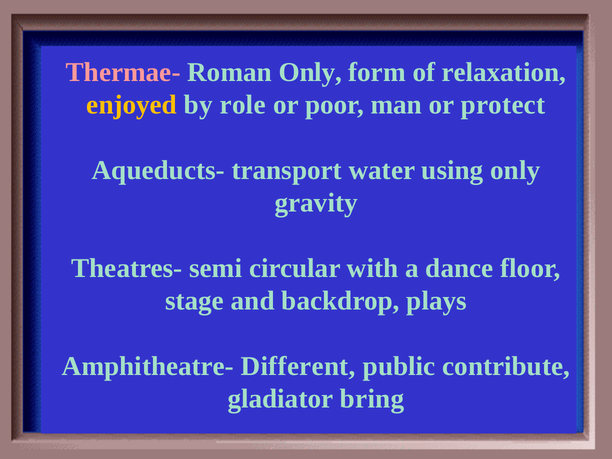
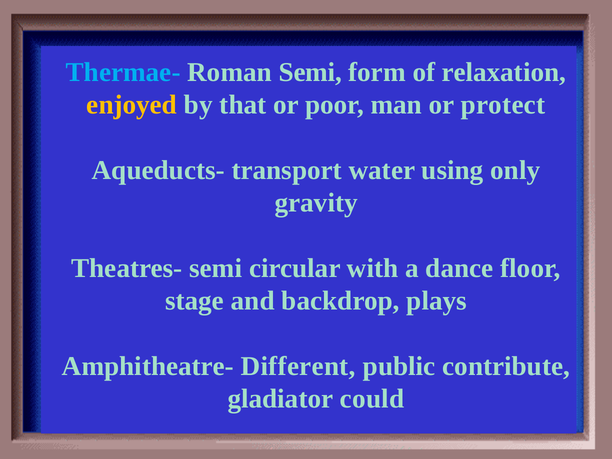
Thermae- colour: pink -> light blue (123, 72)
Roman Only: Only -> Semi (310, 72)
role: role -> that (243, 105)
bring: bring -> could (372, 399)
